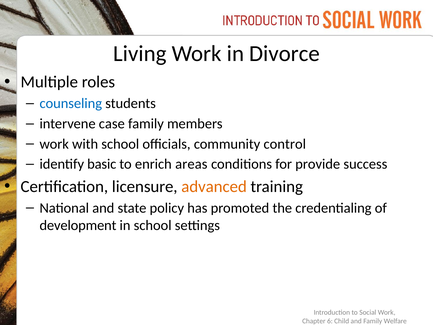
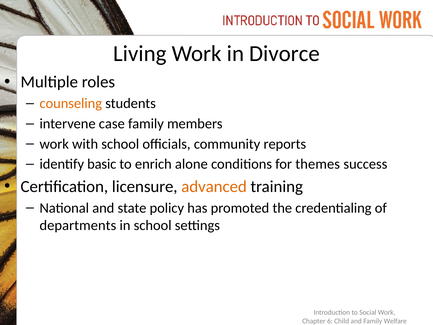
counseling colour: blue -> orange (71, 103)
control: control -> reports (285, 144)
areas: areas -> alone (191, 164)
provide: provide -> themes (318, 164)
development: development -> departments (78, 225)
